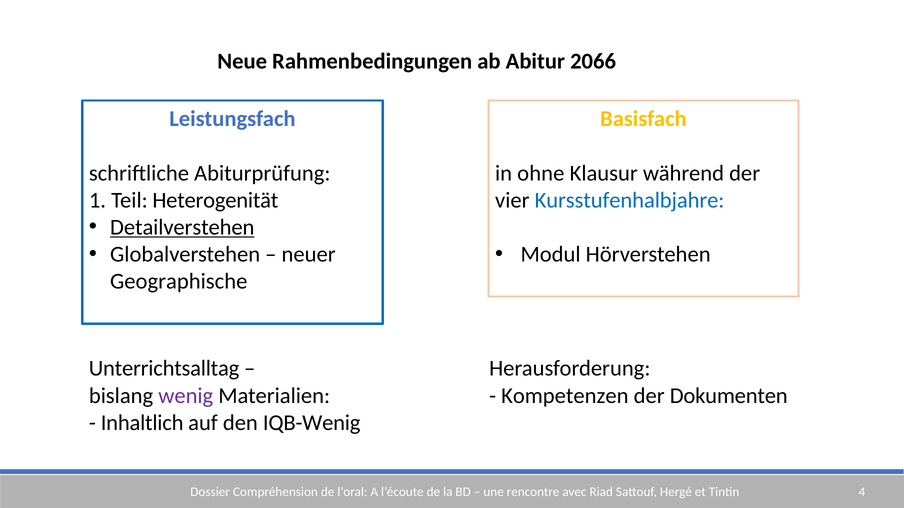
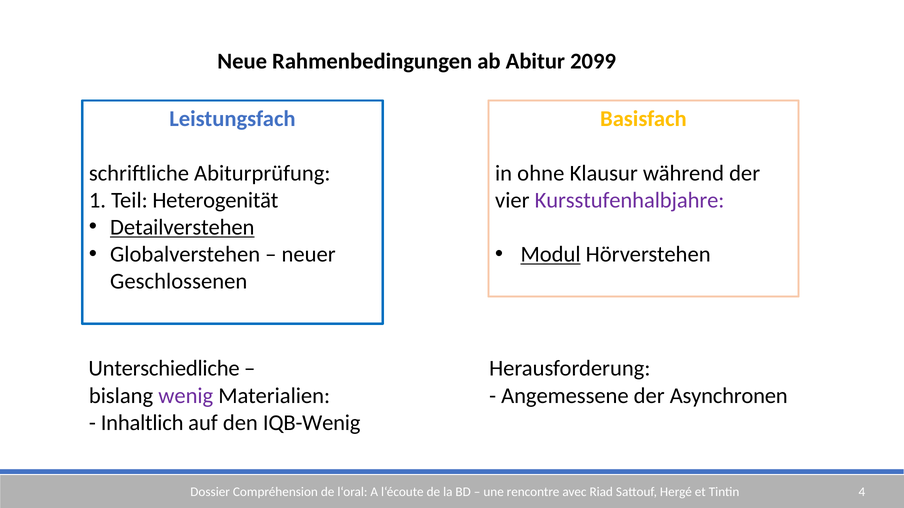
2066: 2066 -> 2099 (593, 62)
Kursstufenhalbjahre colour: blue -> purple (630, 200)
Modul underline: none -> present (551, 255)
Geographische: Geographische -> Geschlossenen (179, 282)
Unterrichtsalltag: Unterrichtsalltag -> Unterschiedliche (164, 369)
Kompetenzen: Kompetenzen -> Angemessene (565, 396)
Dokumenten: Dokumenten -> Asynchronen (729, 396)
